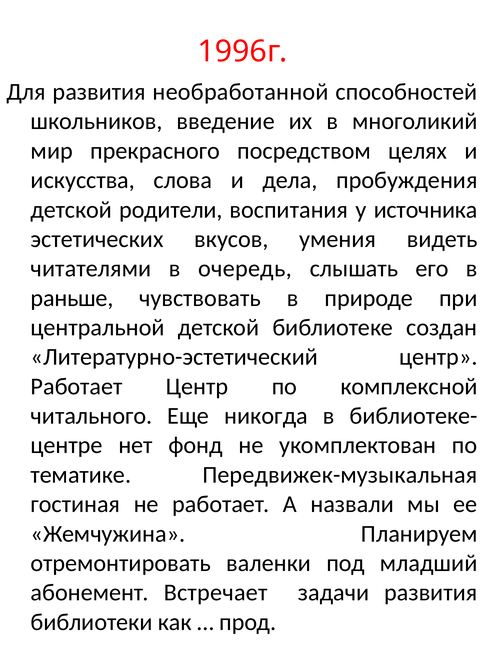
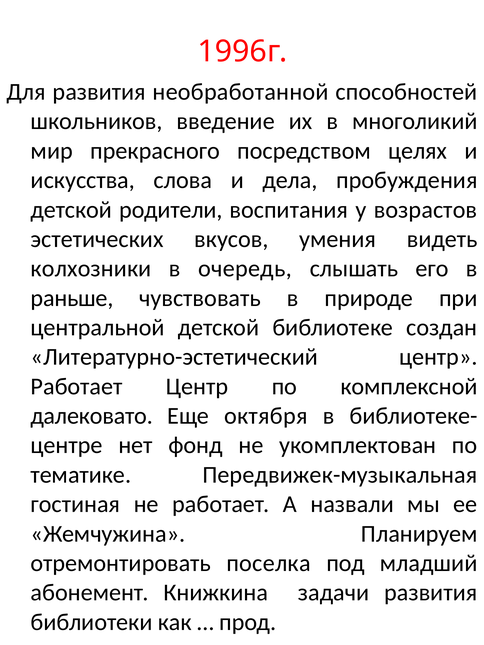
источника: источника -> возрастов (425, 210)
читателями: читателями -> колхозники (91, 269)
читального: читального -> далековато (92, 416)
никогда: никогда -> октября (266, 416)
валенки: валенки -> поселка (269, 563)
Встречает: Встречает -> Книжкина (216, 593)
